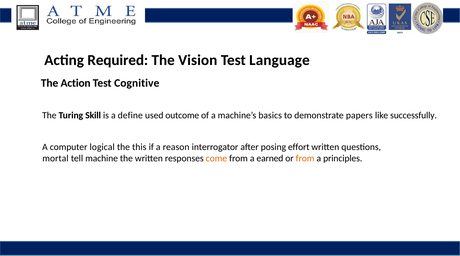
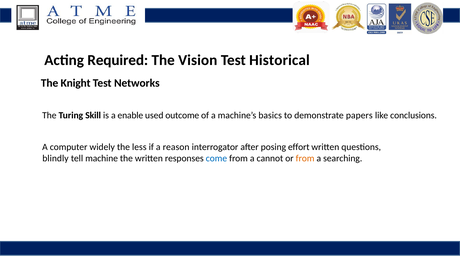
Language: Language -> Historical (279, 60)
Action: Action -> Knight (76, 83)
Cognitive: Cognitive -> Networks (137, 83)
define: define -> enable (130, 115)
successfully: successfully -> conclusions (414, 115)
logical: logical -> widely (102, 147)
this: this -> less (139, 147)
mortal: mortal -> blindly (55, 158)
come colour: orange -> blue (216, 158)
earned: earned -> cannot (270, 158)
principles: principles -> searching (343, 158)
